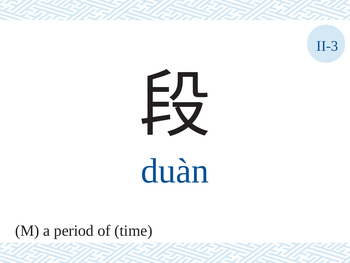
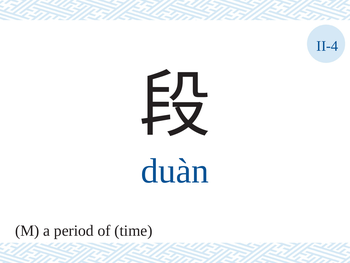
II-3: II-3 -> II-4 (327, 46)
